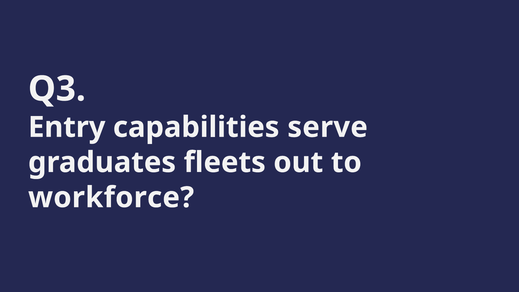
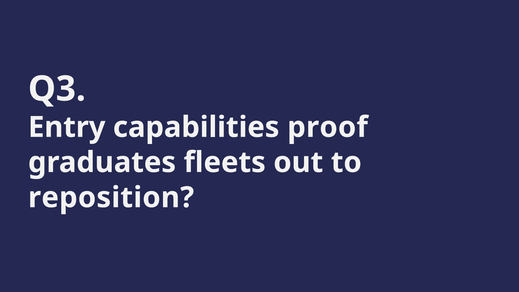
serve: serve -> proof (328, 127)
workforce: workforce -> reposition (111, 198)
